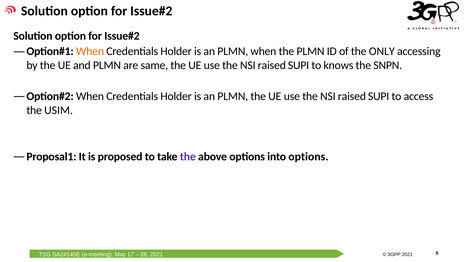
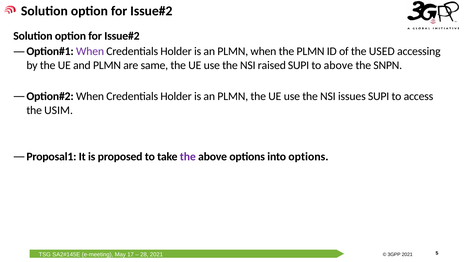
When colour: orange -> purple (90, 51)
ONLY: ONLY -> USED (382, 51)
to knows: knows -> above (338, 65)
raised: raised -> issues (352, 96)
